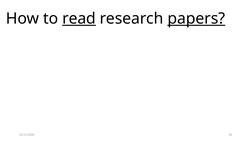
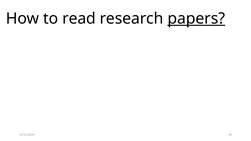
read underline: present -> none (79, 19)
